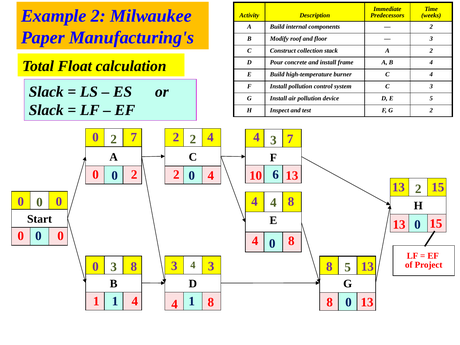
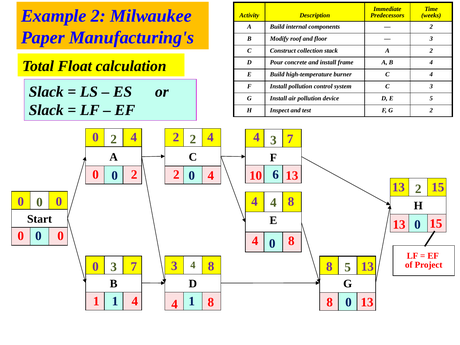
0 7: 7 -> 4 (134, 137)
0 8: 8 -> 7 (134, 267)
3 3: 3 -> 8 (211, 266)
